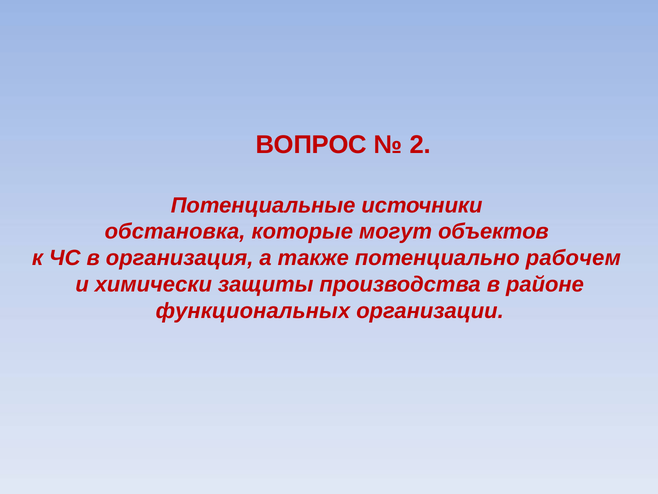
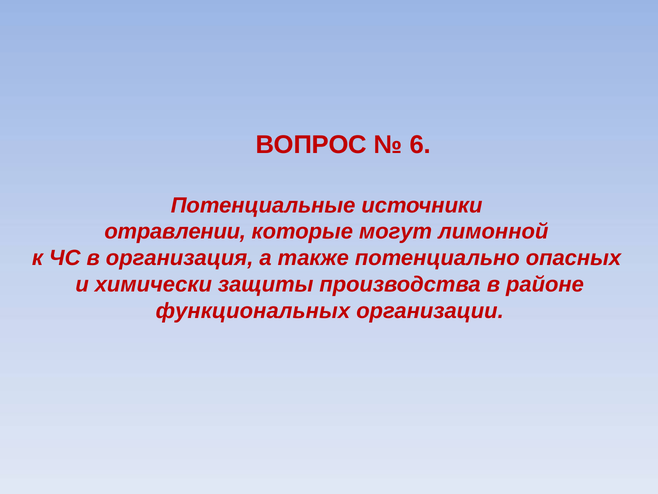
2: 2 -> 6 (420, 145)
обстановка: обстановка -> отравлении (175, 232)
объектов: объектов -> лимонной (493, 232)
рабочем: рабочем -> опасных (573, 258)
